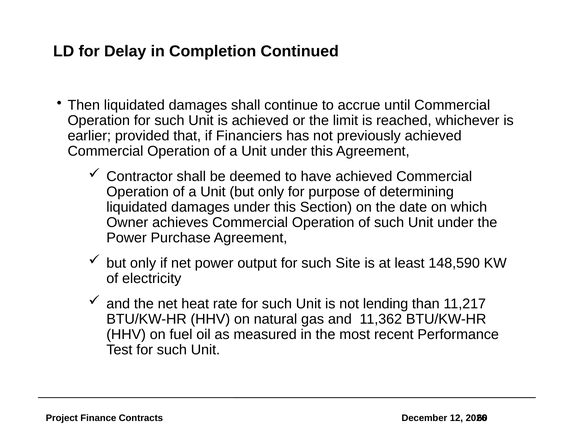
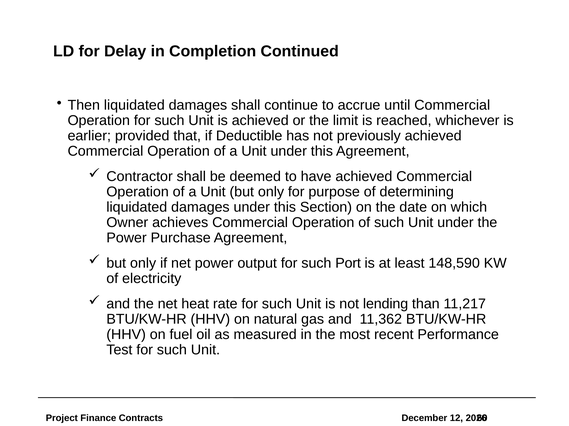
Financiers: Financiers -> Deductible (249, 136)
Site: Site -> Port (348, 264)
